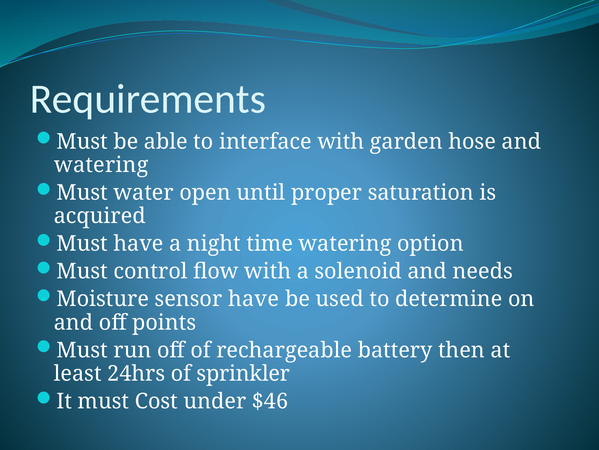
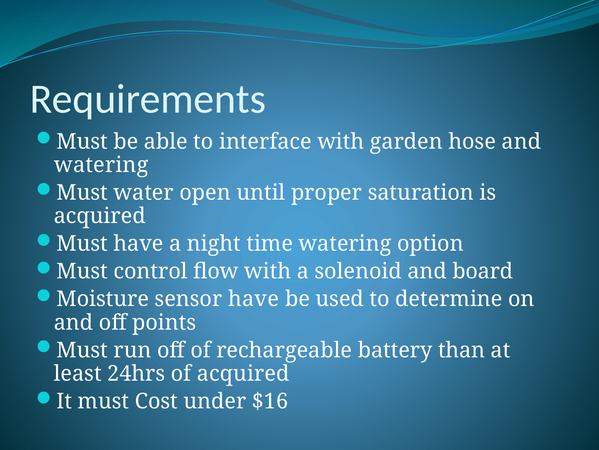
needs: needs -> board (483, 271)
then: then -> than (462, 350)
of sprinkler: sprinkler -> acquired (243, 373)
$46: $46 -> $16 (270, 401)
